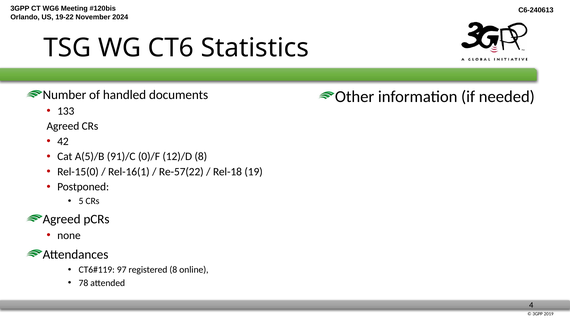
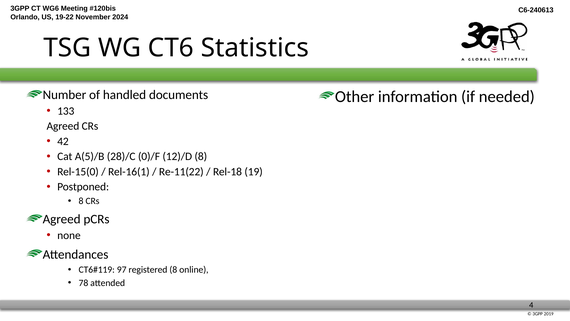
91)/C: 91)/C -> 28)/C (121, 156)
Re-57(22: Re-57(22 -> Re-11(22 (181, 172)
5: 5 -> 8 (81, 201)
